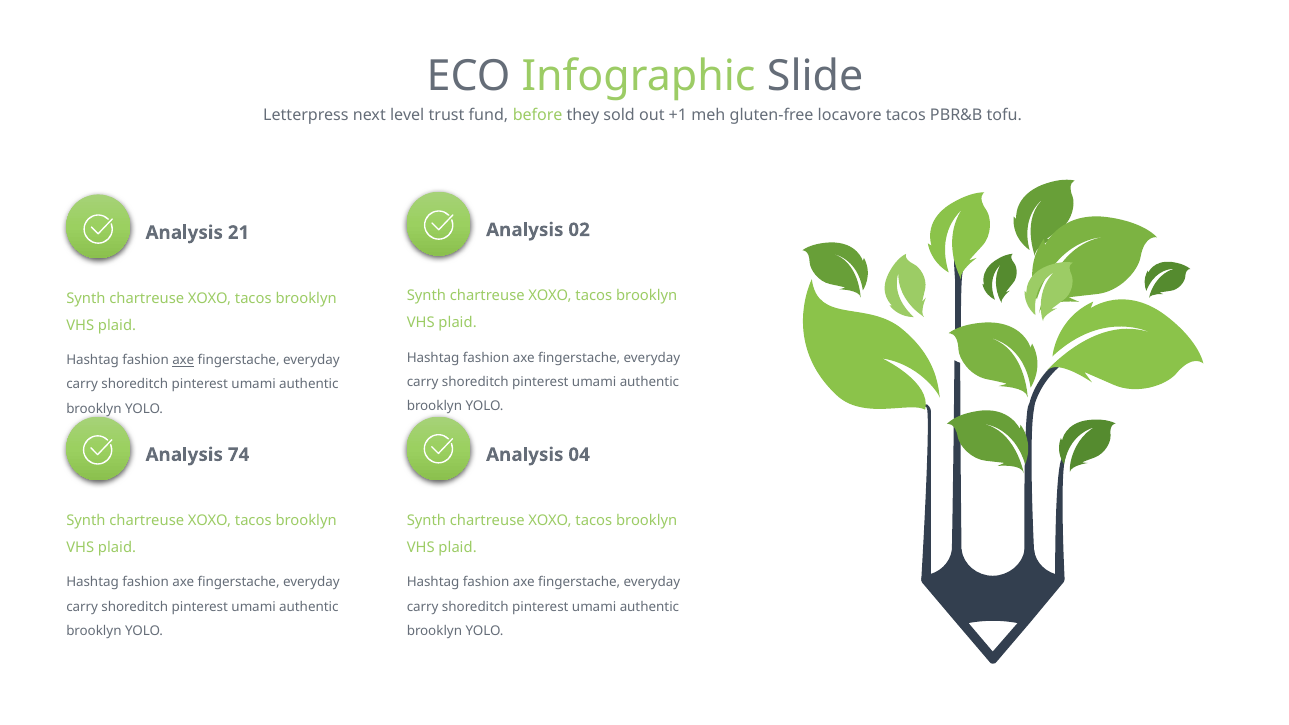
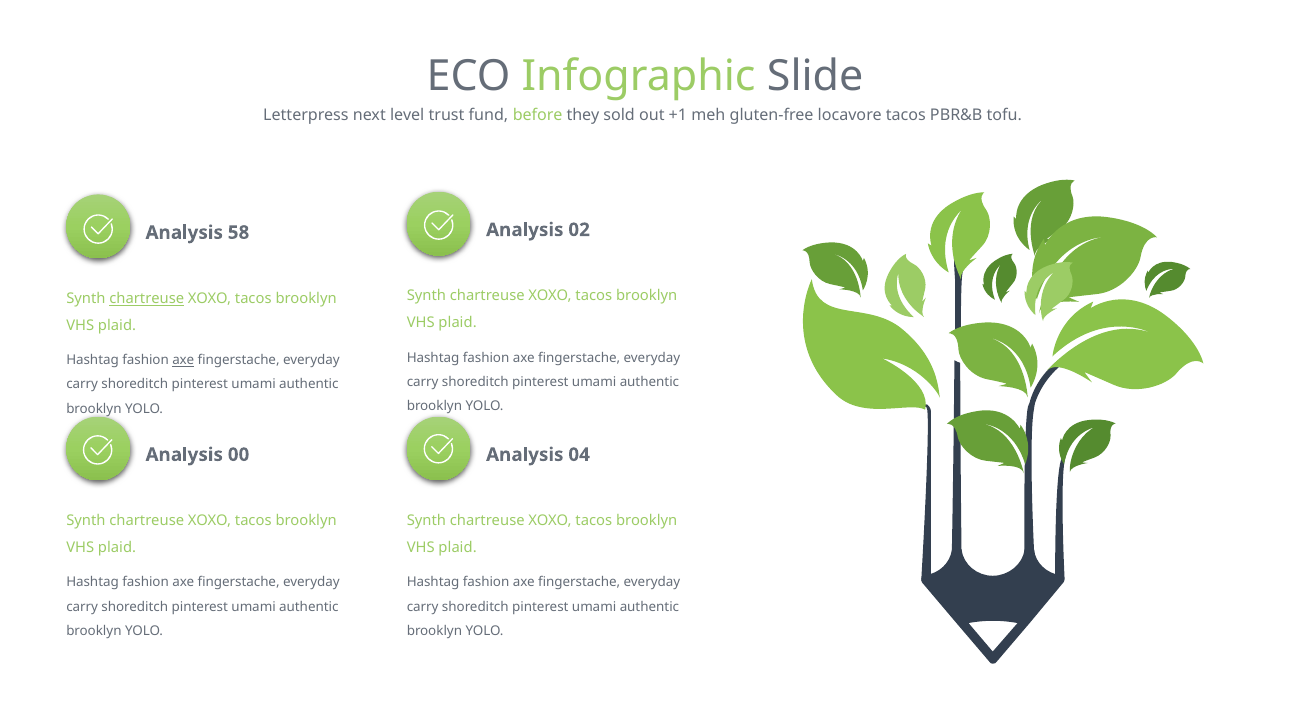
21: 21 -> 58 (239, 233)
chartreuse underline: none -> present (147, 299)
74: 74 -> 00 (239, 455)
